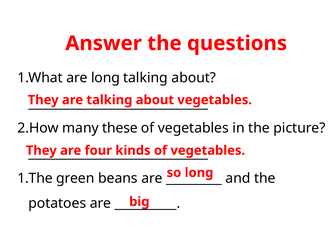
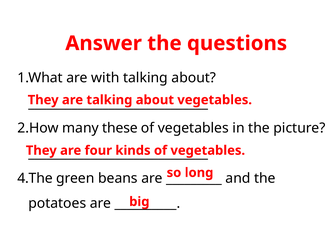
are long: long -> with (105, 78)
1.The: 1.The -> 4.The (35, 178)
